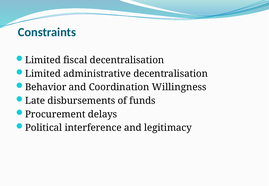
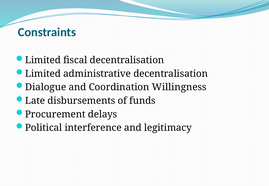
Behavior: Behavior -> Dialogue (46, 87)
